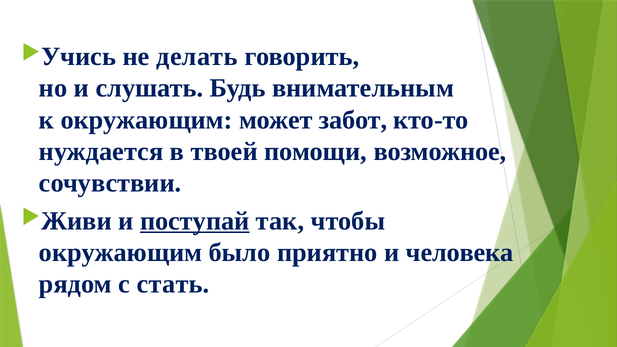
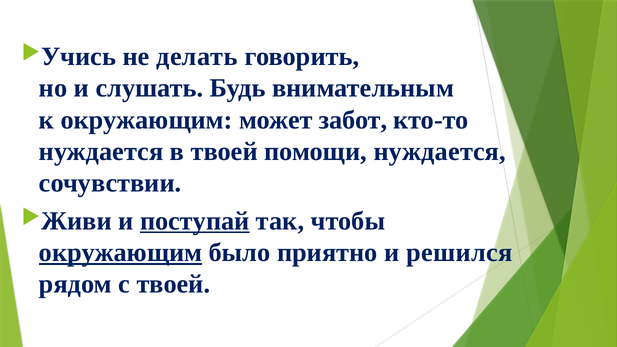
помощи возможное: возможное -> нуждается (440, 151)
окружающим underline: none -> present (121, 253)
человека: человека -> решился (459, 253)
с стать: стать -> твоей (173, 284)
